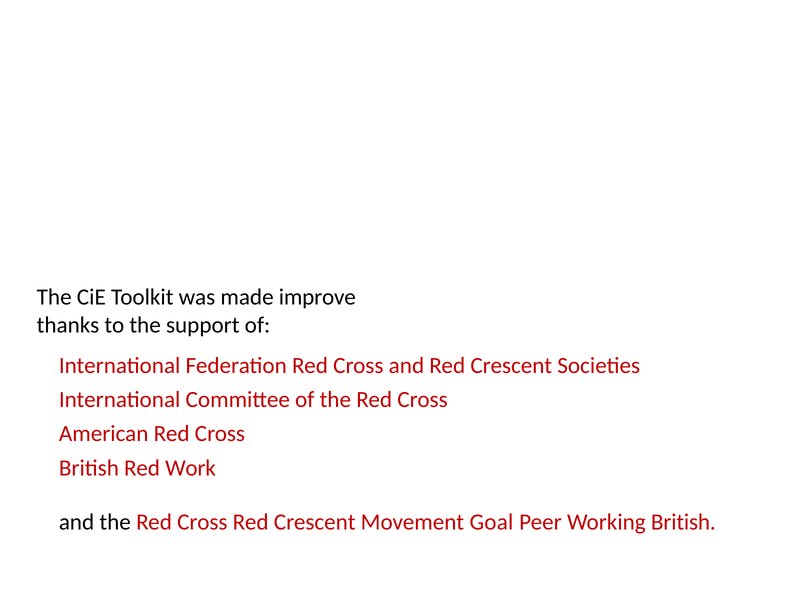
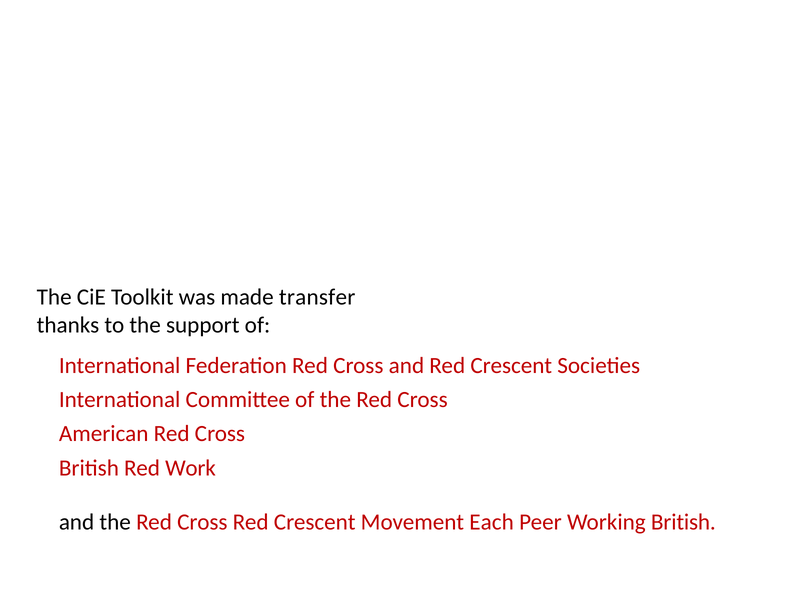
improve: improve -> transfer (317, 297)
Goal: Goal -> Each (492, 522)
